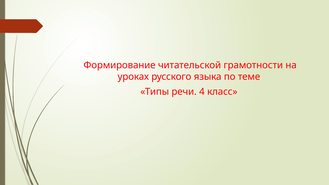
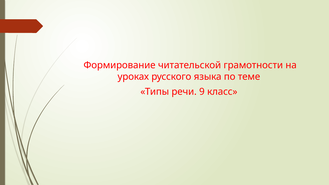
4: 4 -> 9 (202, 92)
